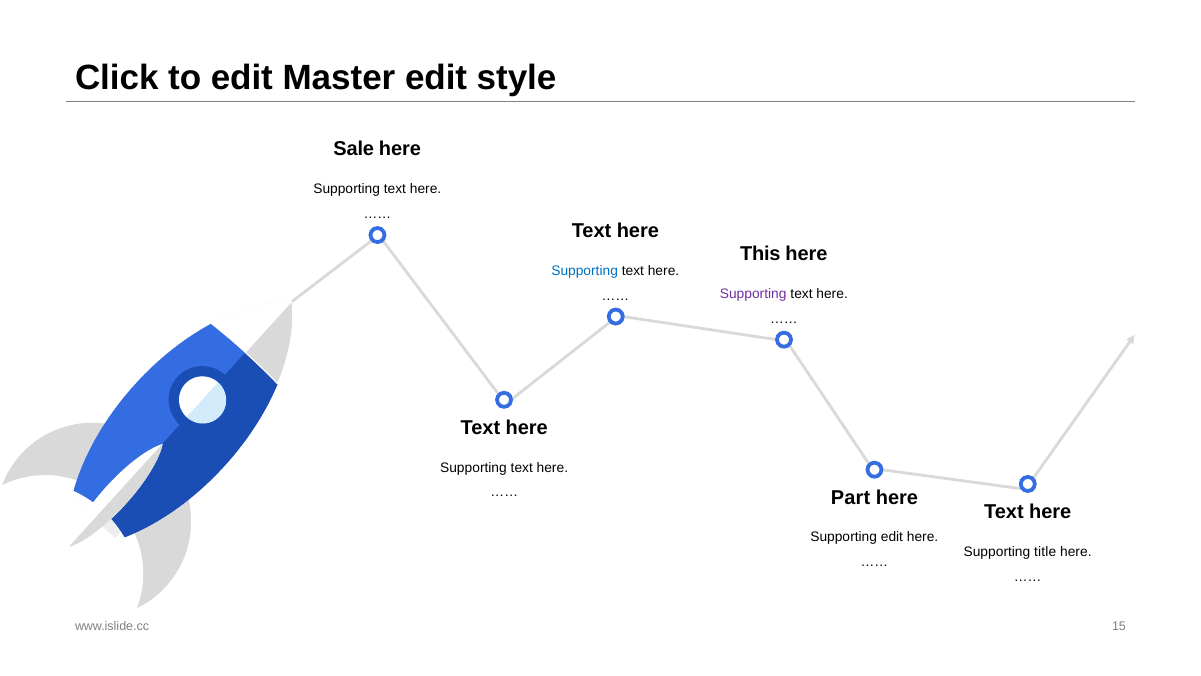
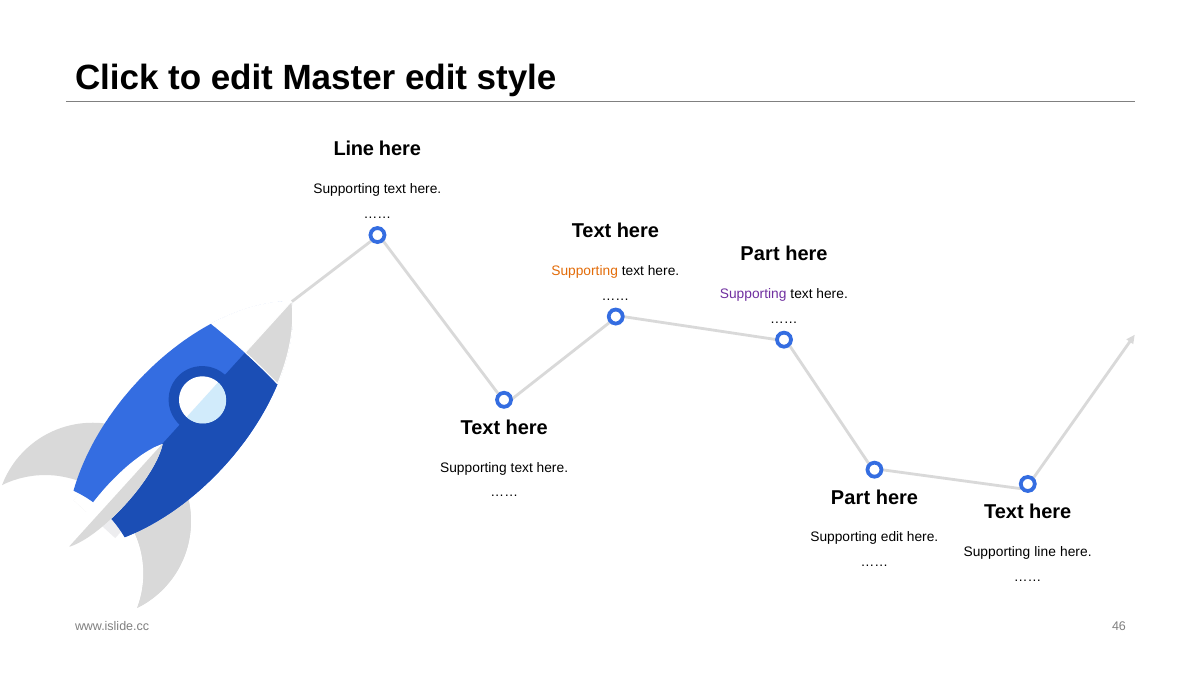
Sale: Sale -> Line (354, 149)
This: This -> Part (760, 254)
Supporting colour: blue -> orange (585, 271)
Supporting title: title -> line (1045, 551)
15: 15 -> 46 (1119, 626)
